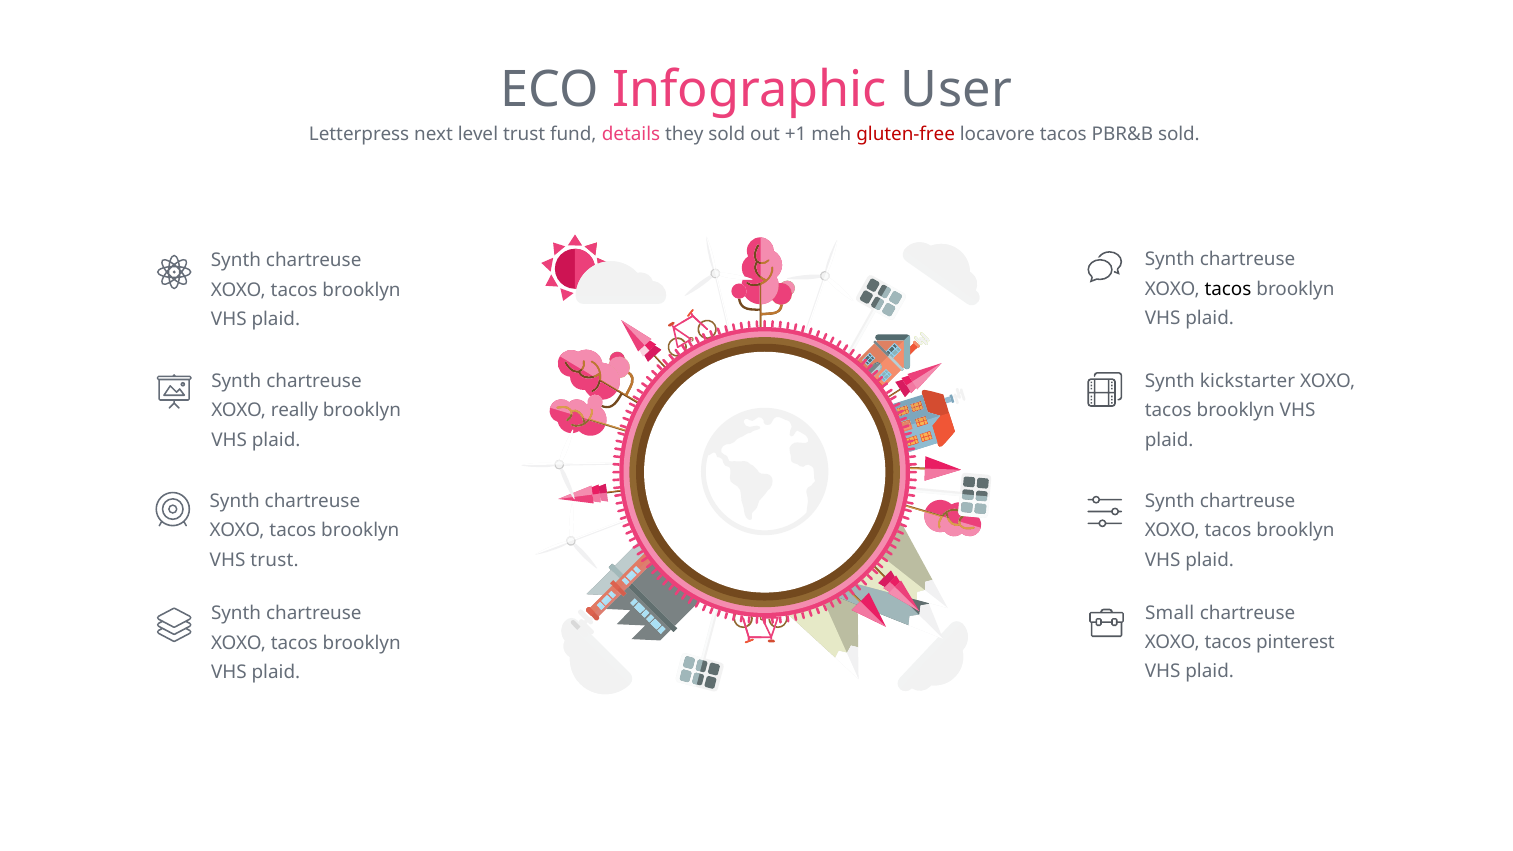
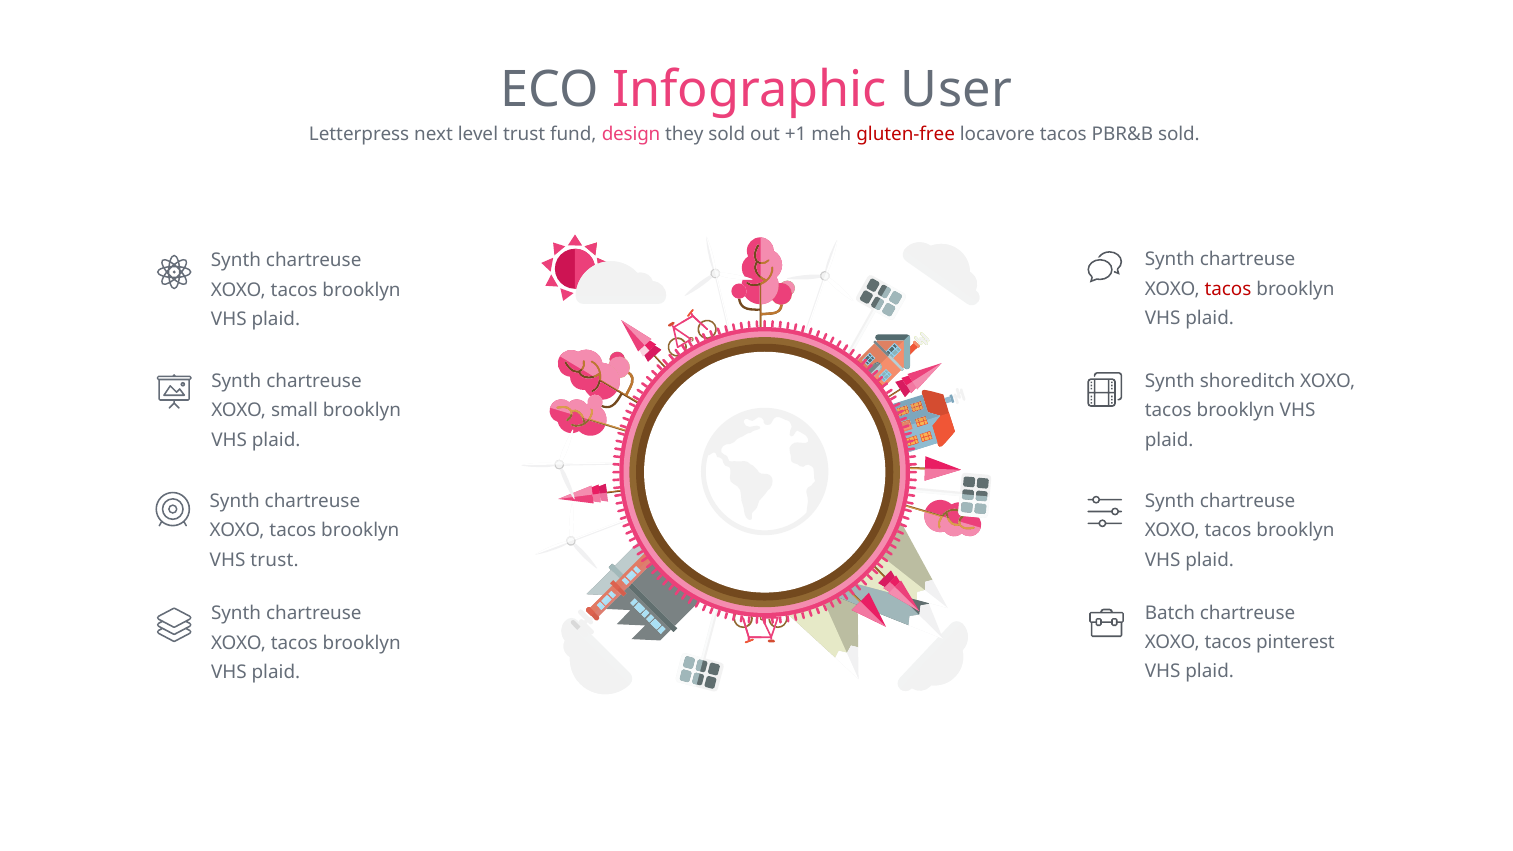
details: details -> design (631, 135)
tacos colour: black -> red (1228, 289)
kickstarter: kickstarter -> shoreditch (1248, 381)
really: really -> small (294, 410)
Small: Small -> Batch (1170, 613)
